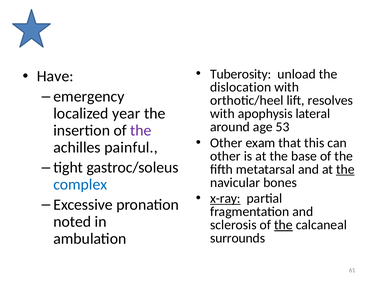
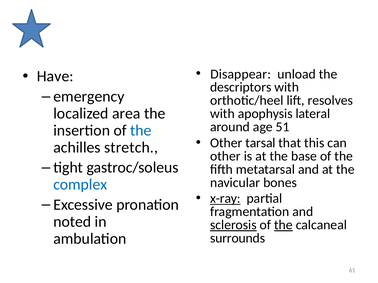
Tuberosity: Tuberosity -> Disappear (241, 74)
dislocation: dislocation -> descriptors (241, 87)
year: year -> area (126, 114)
53: 53 -> 51 (283, 127)
the colour: purple -> blue (141, 131)
exam: exam -> tarsal (260, 143)
painful: painful -> stretch (131, 148)
the underline: present -> none (345, 170)
sclerosis underline: none -> present (233, 225)
